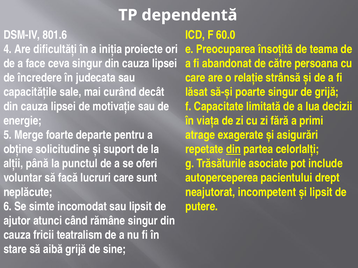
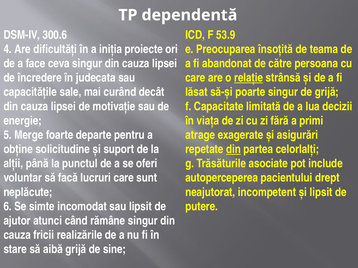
801.6: 801.6 -> 300.6 (55, 35)
60.0: 60.0 -> 53.9 (226, 35)
relaţie underline: none -> present (249, 78)
teatralism: teatralism -> realizările (80, 235)
